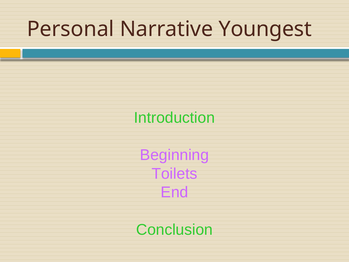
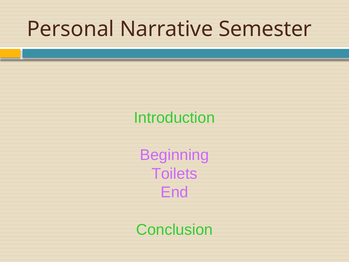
Youngest: Youngest -> Semester (265, 29)
